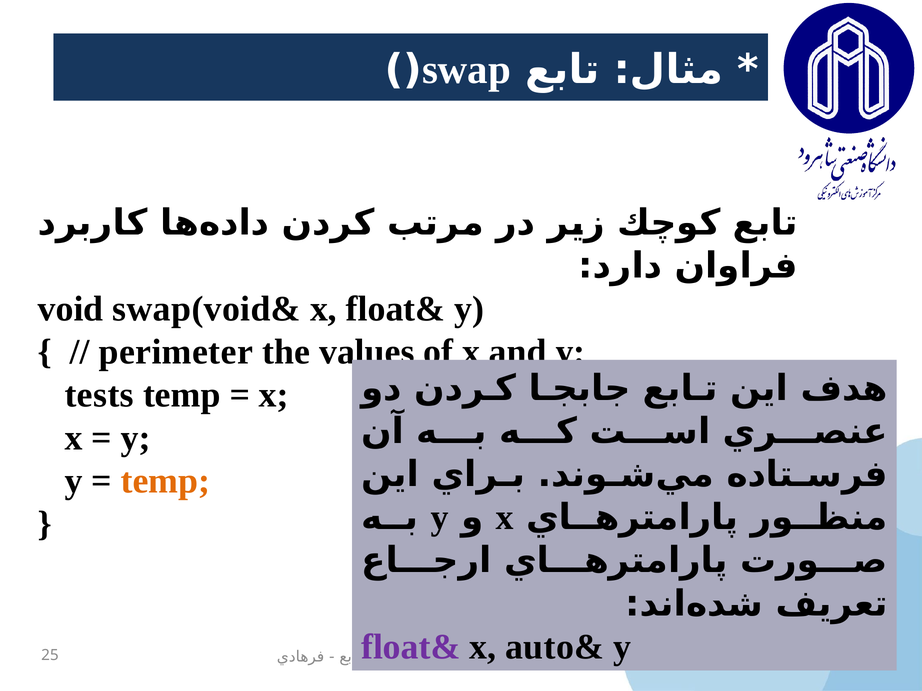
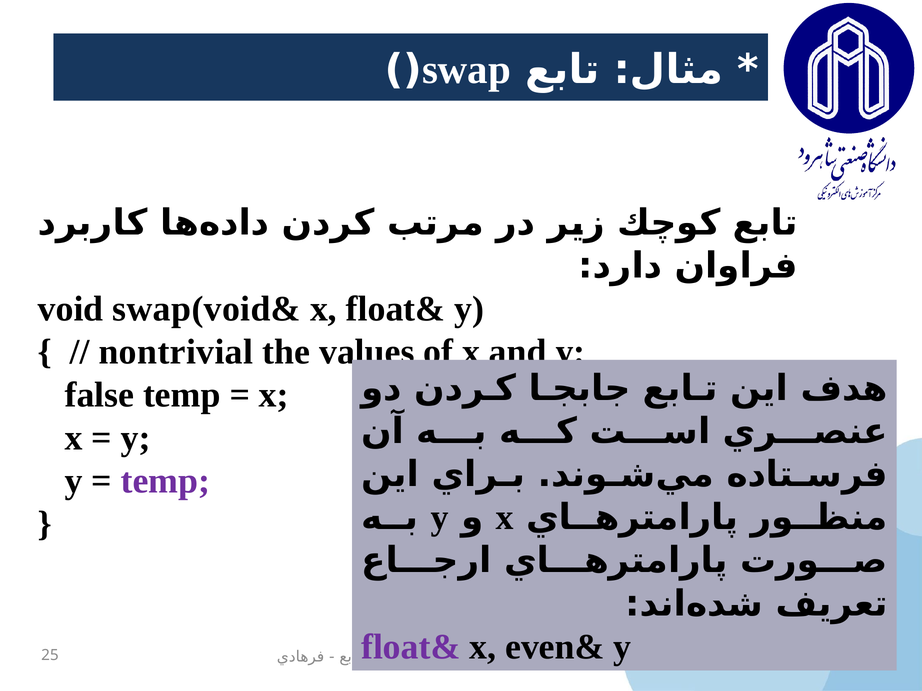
perimeter: perimeter -> nontrivial (176, 352)
tests: tests -> false (99, 395)
temp colour: orange -> purple (165, 481)
auto&: auto& -> even& (555, 647)
